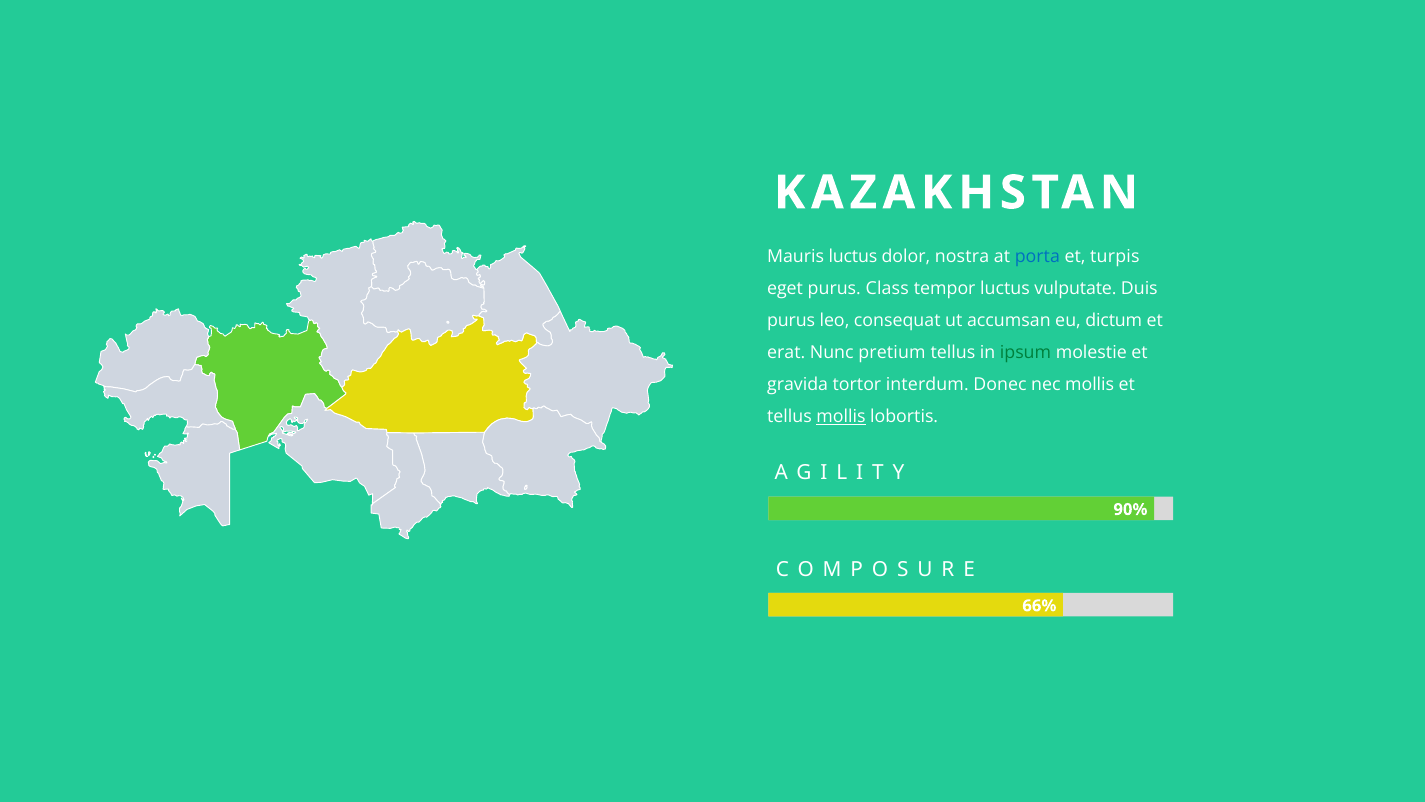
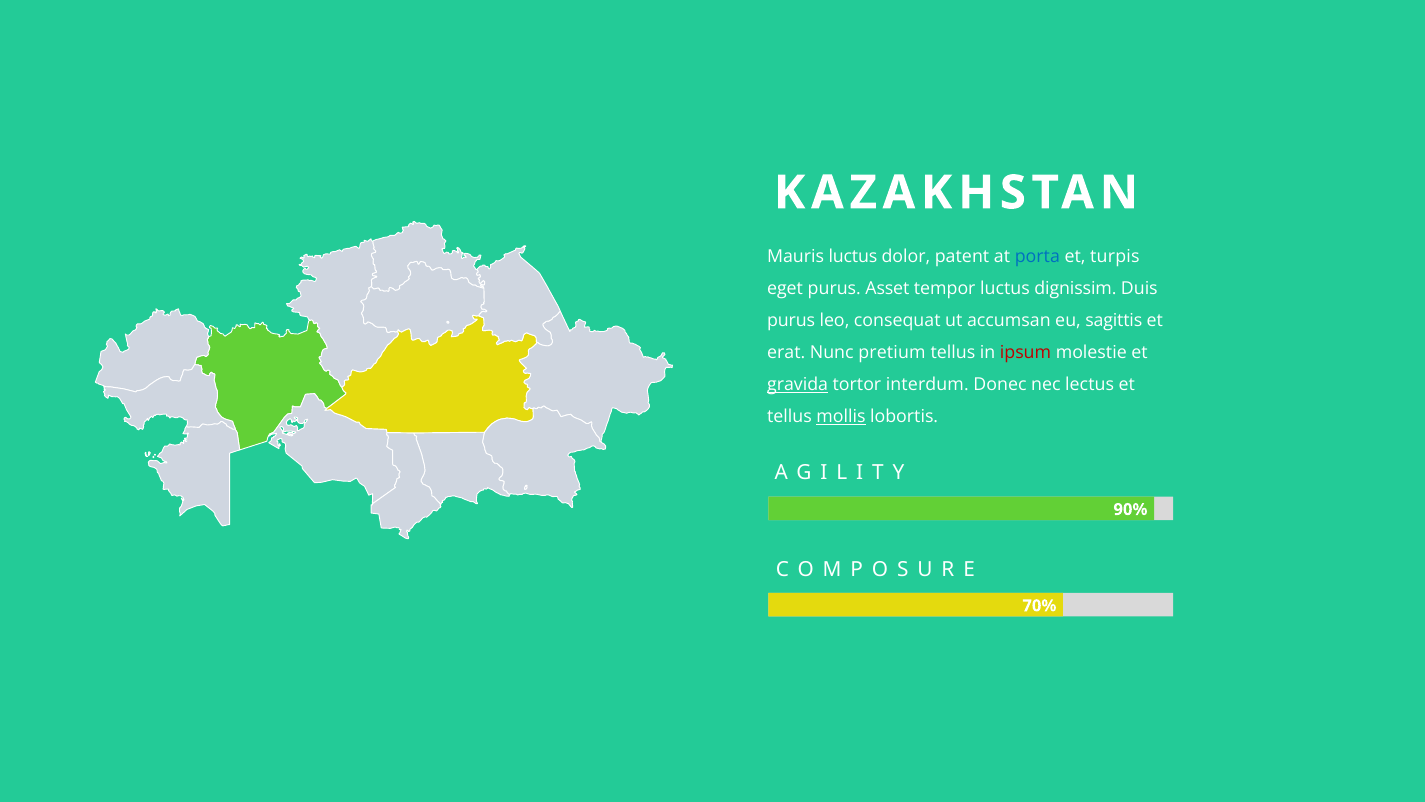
nostra: nostra -> patent (962, 256)
Class: Class -> Asset (887, 288)
vulputate: vulputate -> dignissim (1075, 288)
dictum: dictum -> sagittis (1114, 320)
ipsum colour: green -> red (1026, 352)
gravida underline: none -> present (798, 384)
nec mollis: mollis -> lectus (1090, 384)
66%: 66% -> 70% (1039, 605)
